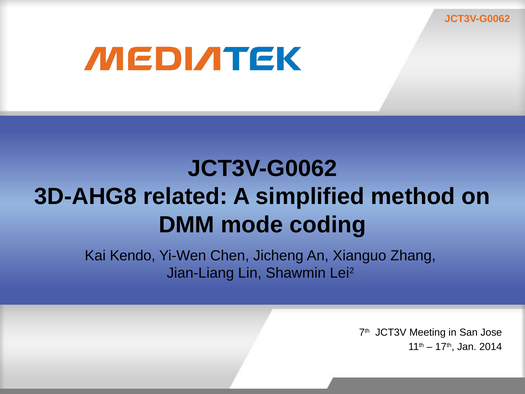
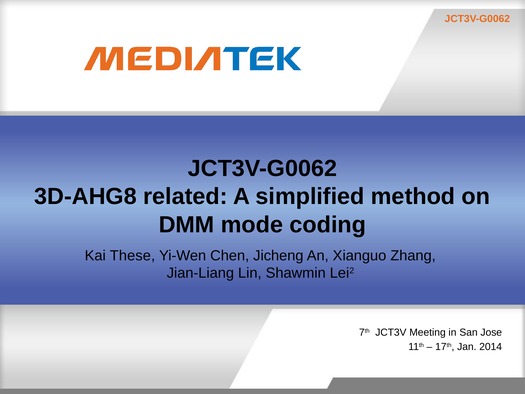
Kendo: Kendo -> These (132, 255)
